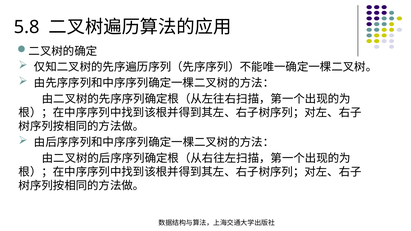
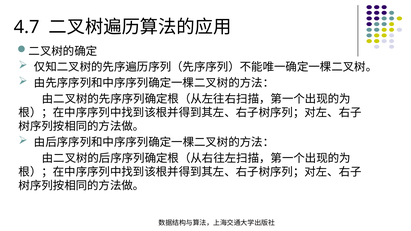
5.8: 5.8 -> 4.7 (27, 27)
